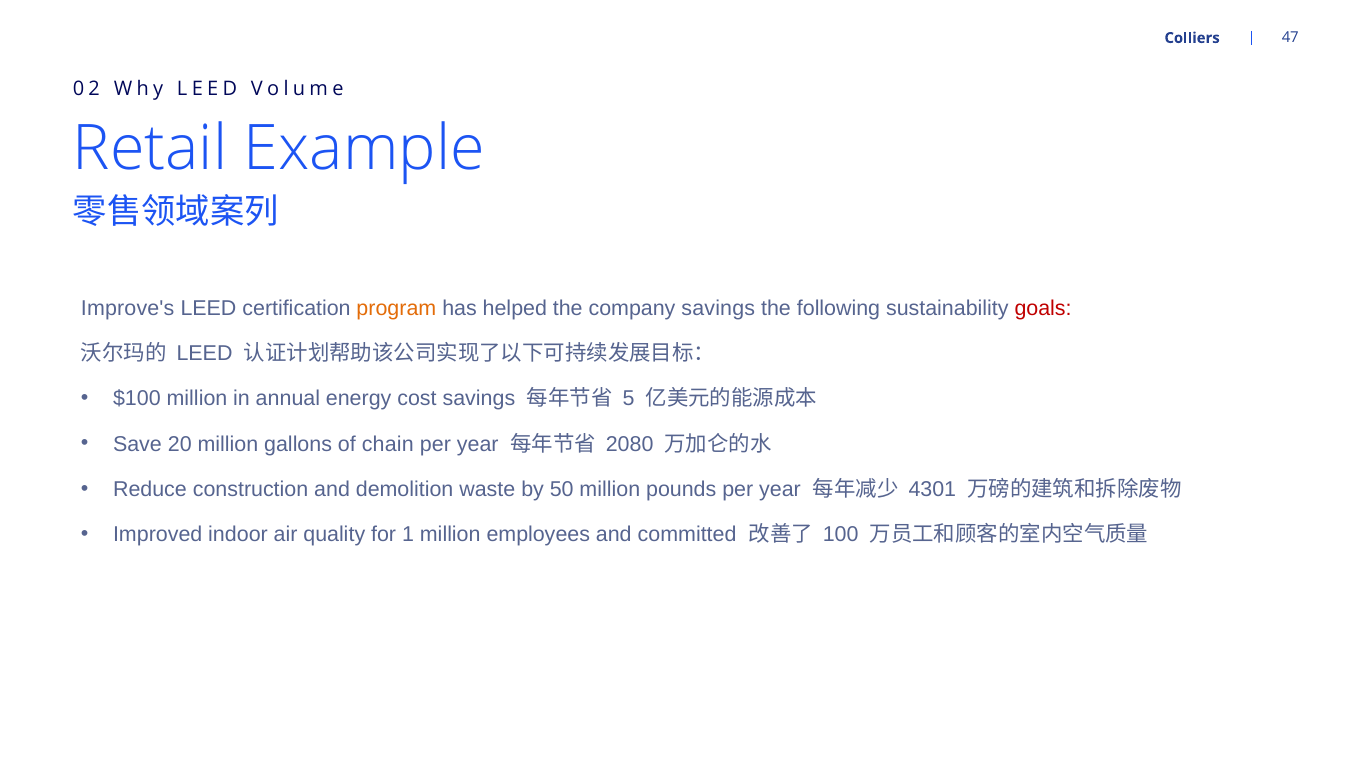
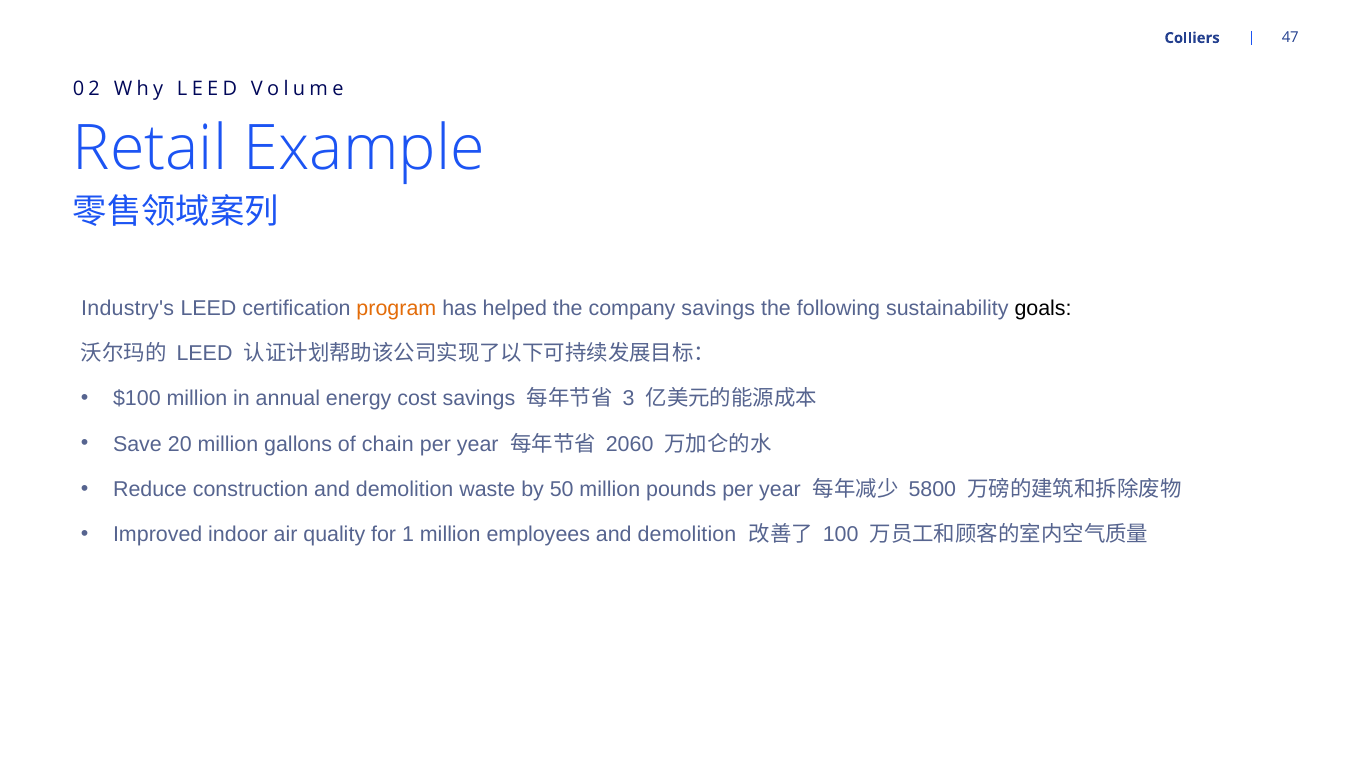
Improve's: Improve's -> Industry's (128, 308)
goals colour: red -> black (1043, 308)
5: 5 -> 3 (629, 399)
2080: 2080 -> 2060 (630, 444)
4301: 4301 -> 5800 (932, 489)
employees and committed: committed -> demolition (687, 534)
